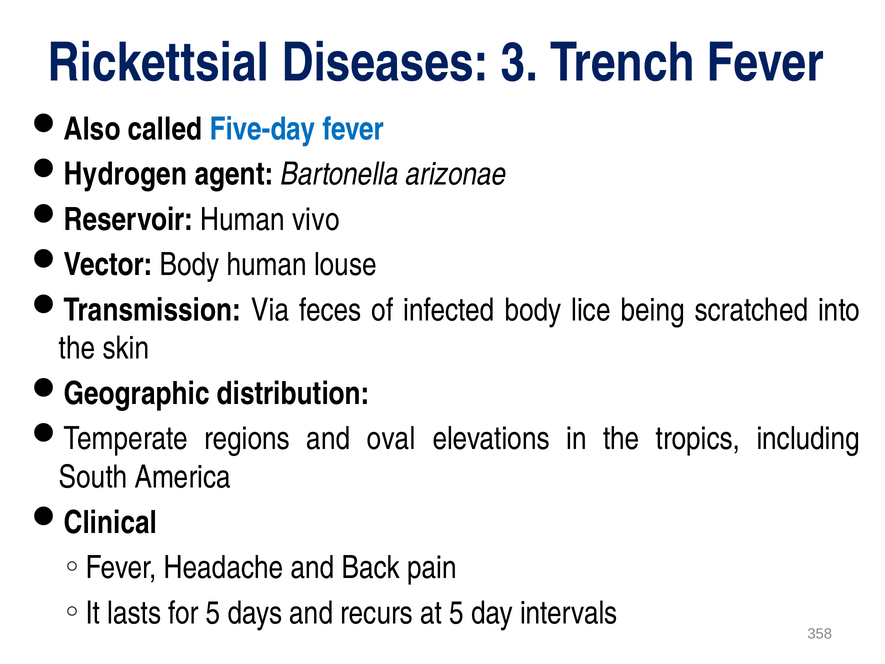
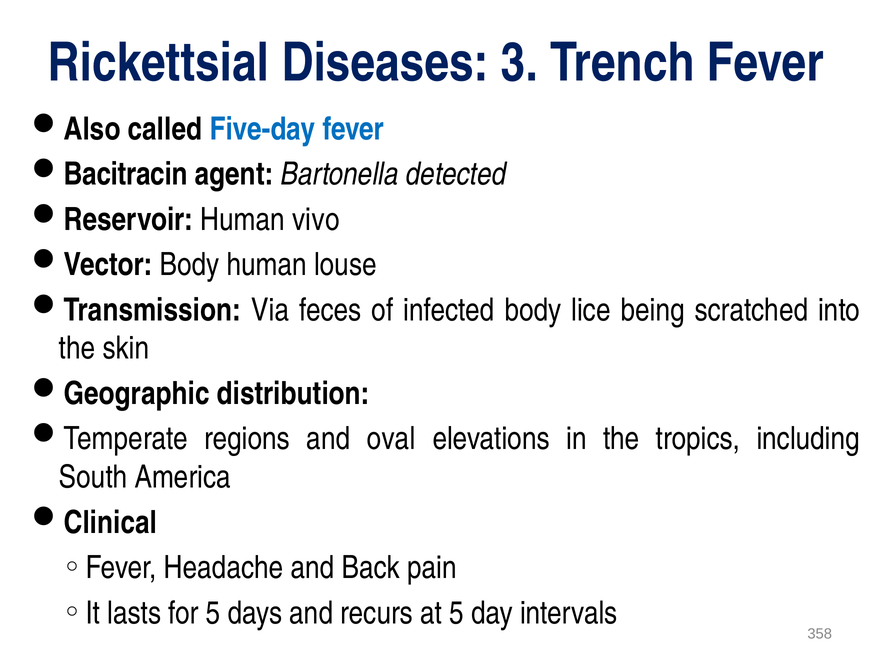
Hydrogen: Hydrogen -> Bacitracin (126, 174)
arizonae: arizonae -> detected (456, 174)
